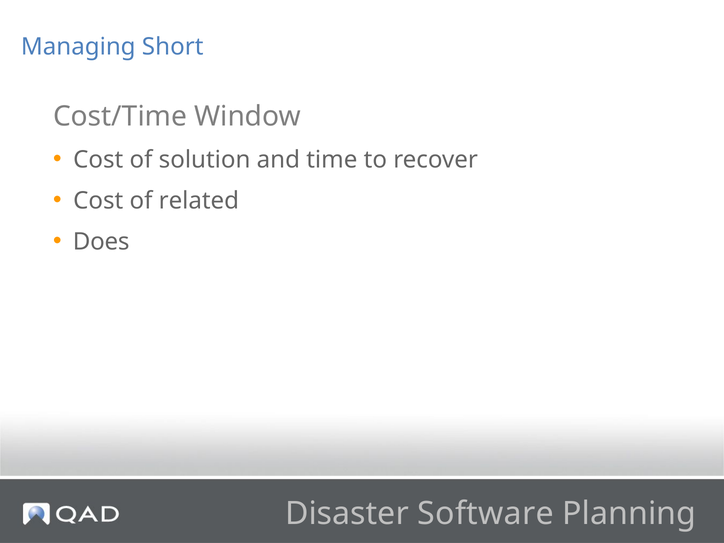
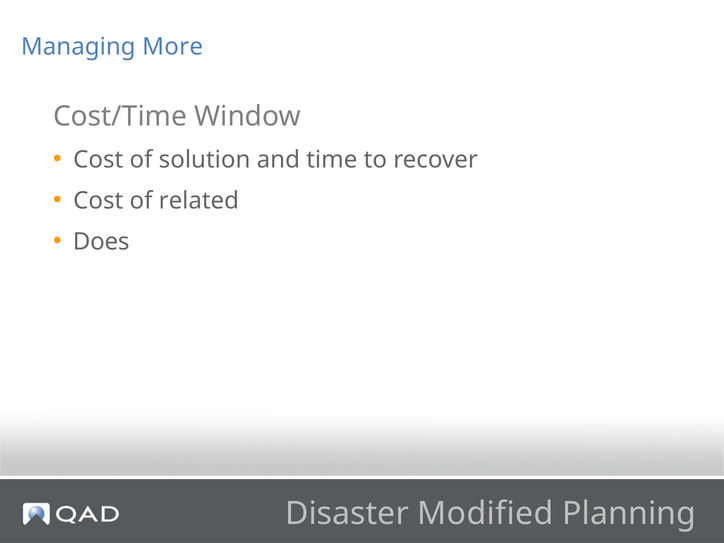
Short: Short -> More (173, 47)
Software: Software -> Modified (486, 513)
